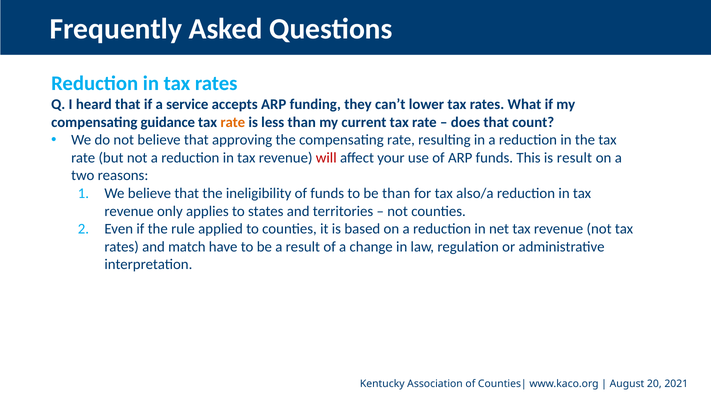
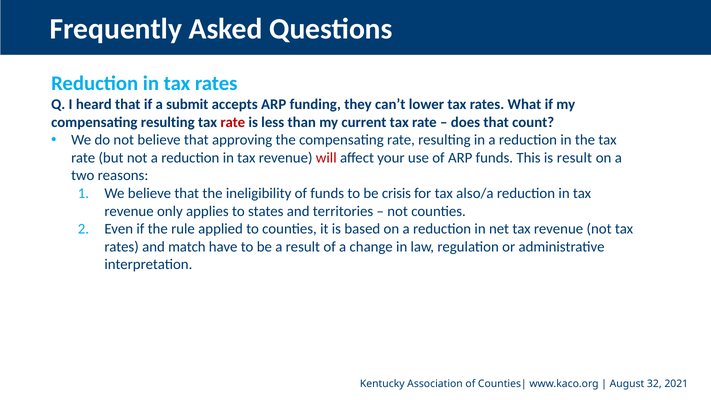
service: service -> submit (187, 104)
compensating guidance: guidance -> resulting (168, 122)
rate colour: orange -> red (233, 122)
be than: than -> crisis (396, 193)
20: 20 -> 32 (654, 384)
